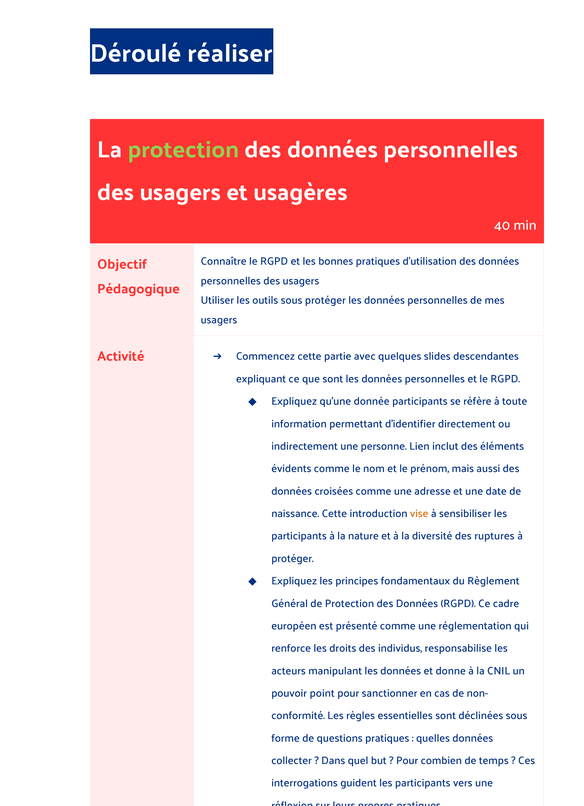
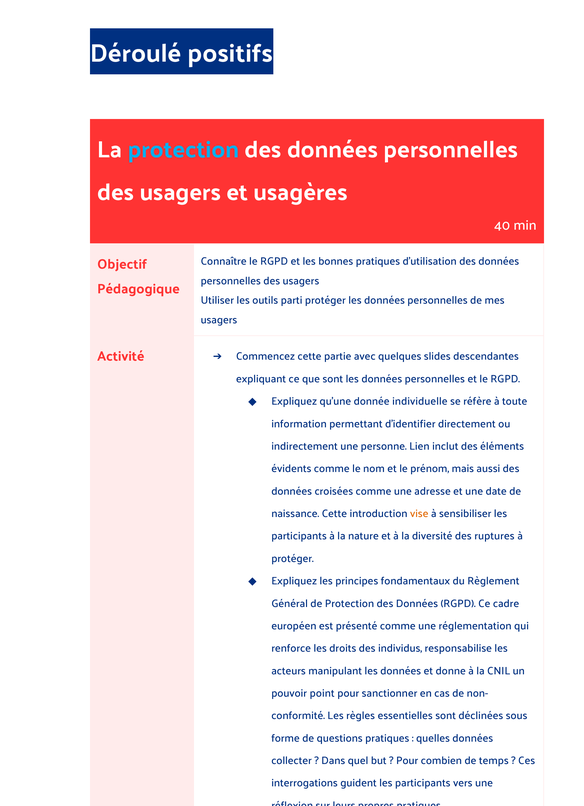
réaliser: réaliser -> positifs (230, 53)
protection colour: light green -> light blue (183, 150)
outils sous: sous -> parti (292, 301)
donnée participants: participants -> individuelle (420, 402)
